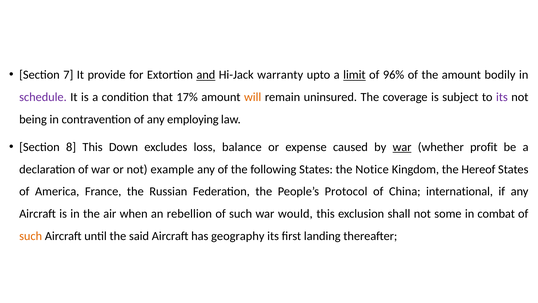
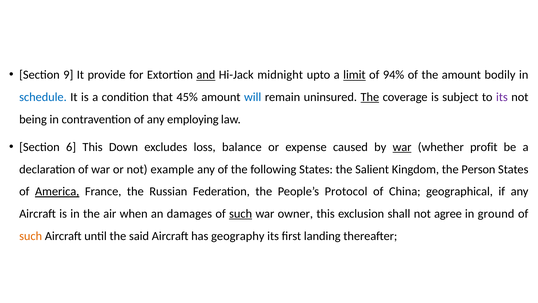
7: 7 -> 9 (68, 75)
warranty: warranty -> midnight (280, 75)
96%: 96% -> 94% (394, 75)
schedule colour: purple -> blue (43, 97)
17%: 17% -> 45% (187, 97)
will colour: orange -> blue (253, 97)
The underline: none -> present (370, 97)
8: 8 -> 6 (71, 147)
Notice: Notice -> Salient (372, 169)
Hereof: Hereof -> Person (478, 169)
America underline: none -> present (57, 191)
international: international -> geographical (460, 191)
rebellion: rebellion -> damages (189, 213)
such underline: none -> present (241, 213)
would: would -> owner (295, 213)
some: some -> agree (448, 213)
combat: combat -> ground (496, 213)
